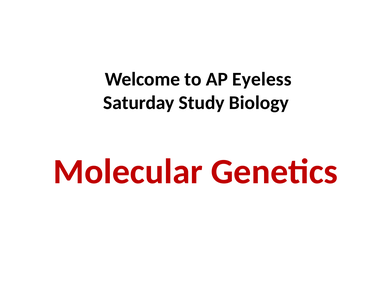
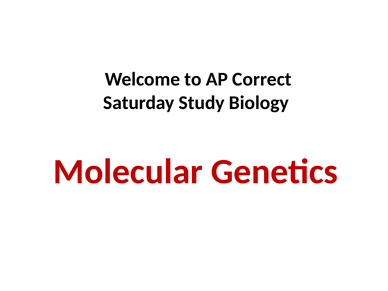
Eyeless: Eyeless -> Correct (262, 79)
